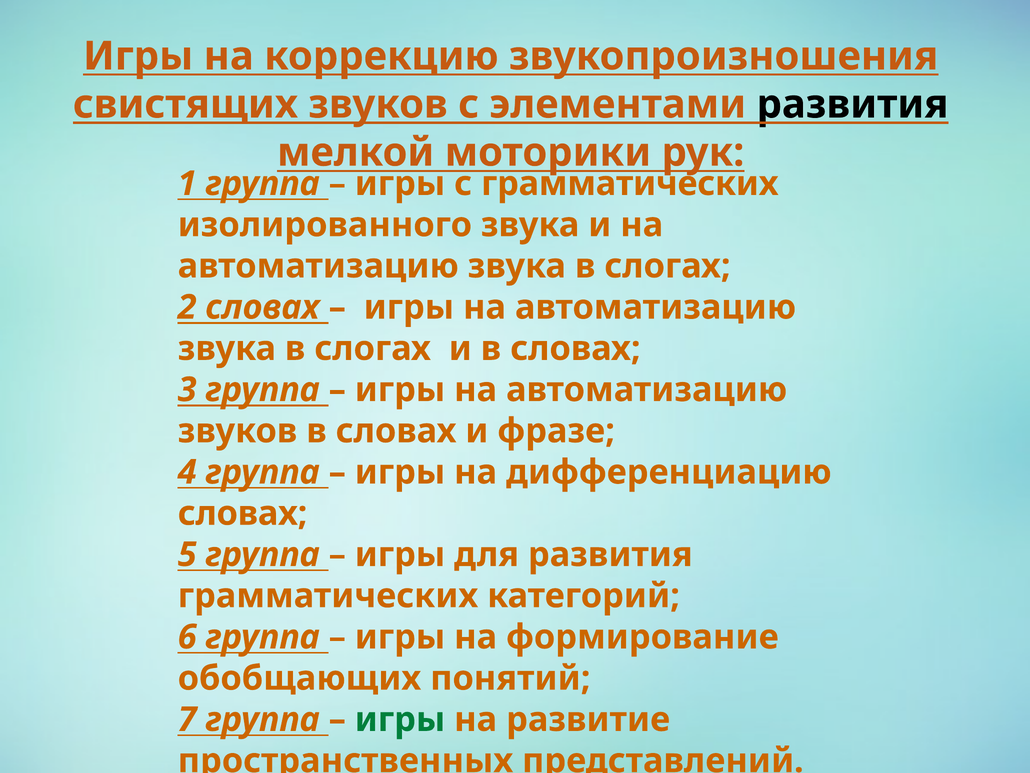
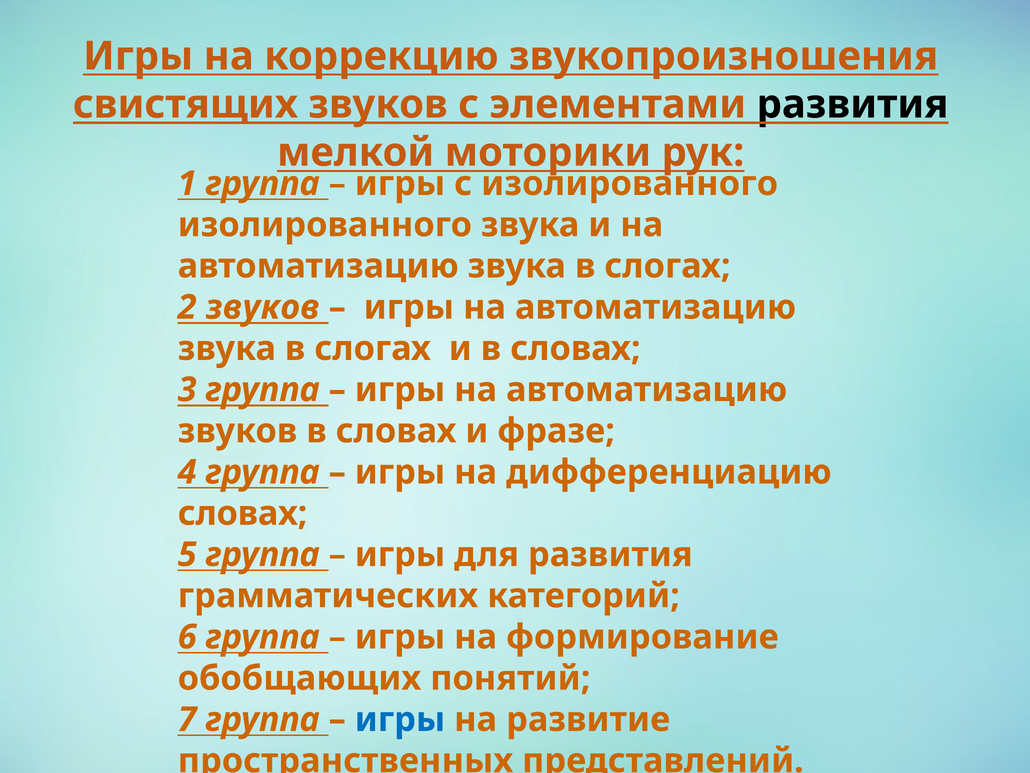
с грамматических: грамматических -> изолированного (630, 184)
2 словах: словах -> звуков (262, 307)
игры colour: green -> blue (400, 719)
